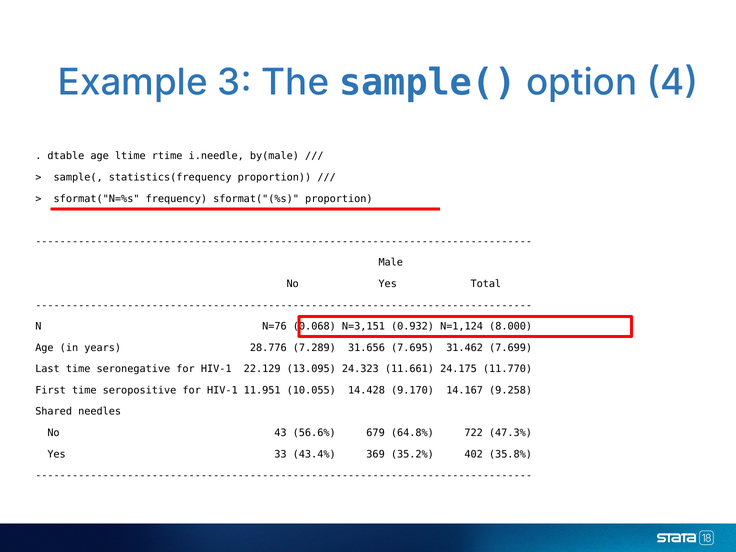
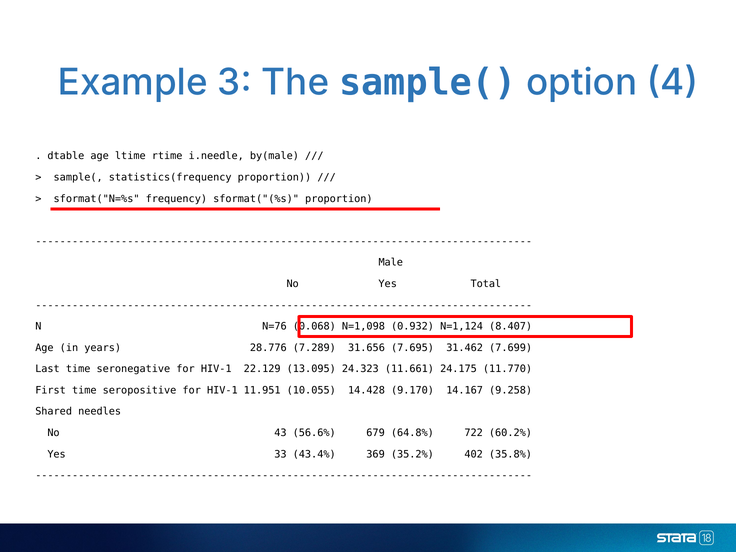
N=3,151: N=3,151 -> N=1,098 (363, 326)
8.000: 8.000 -> 8.407 (511, 326)
47.3%: 47.3% -> 60.2% (510, 433)
